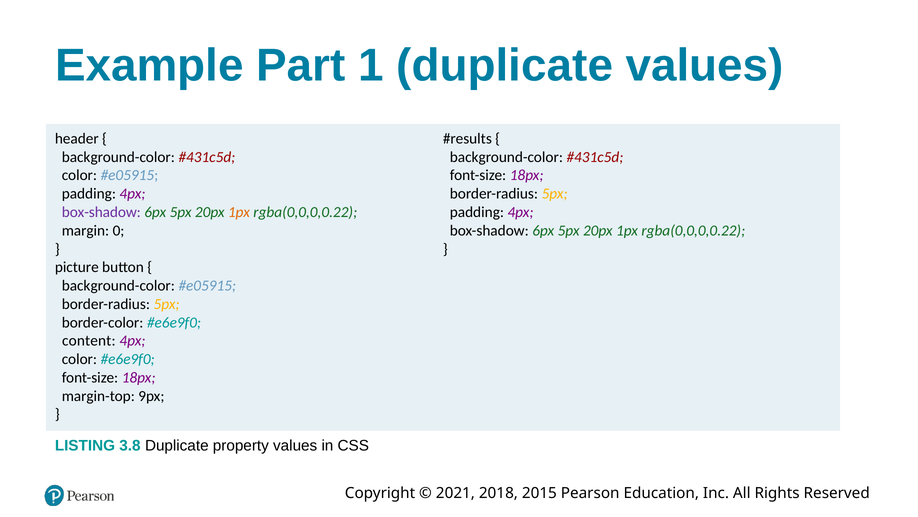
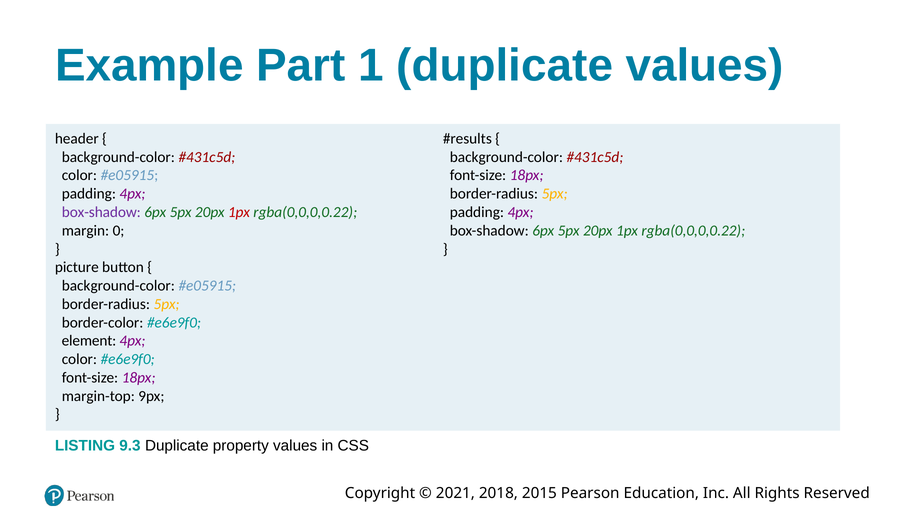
1px colour: orange -> red (239, 212)
content: content -> element (89, 340)
3.8: 3.8 -> 9.3 (130, 445)
